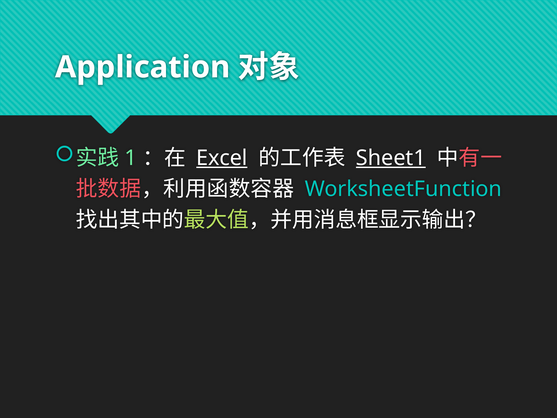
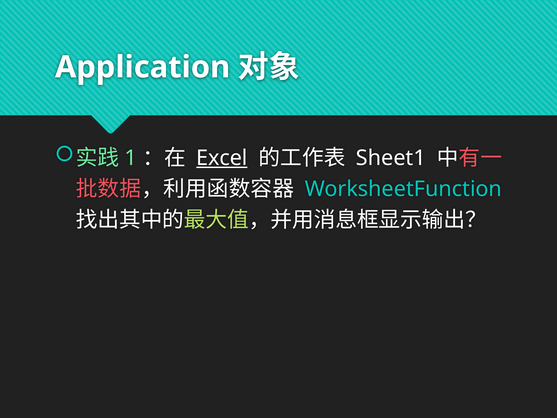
Sheet1 underline: present -> none (391, 158)
